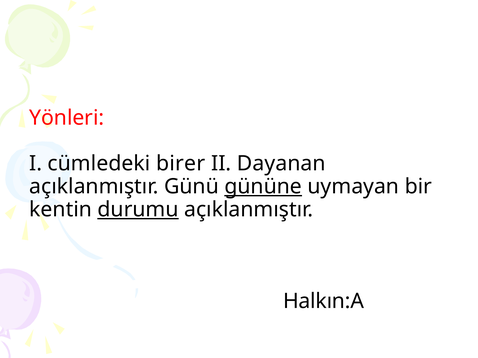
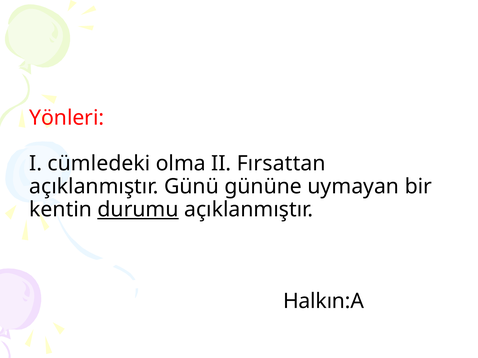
birer: birer -> olma (181, 164)
Dayanan: Dayanan -> Fırsattan (281, 164)
gününe underline: present -> none (263, 187)
